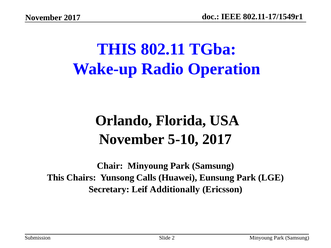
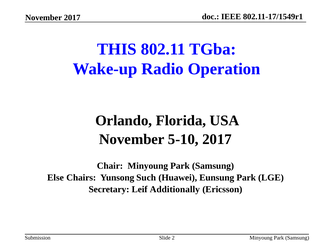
This: This -> Else (56, 178)
Calls: Calls -> Such (146, 178)
